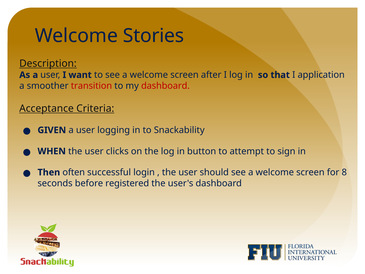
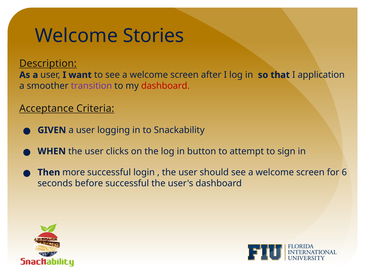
transition colour: red -> purple (91, 86)
often: often -> more (74, 172)
8: 8 -> 6 (344, 172)
before registered: registered -> successful (127, 183)
